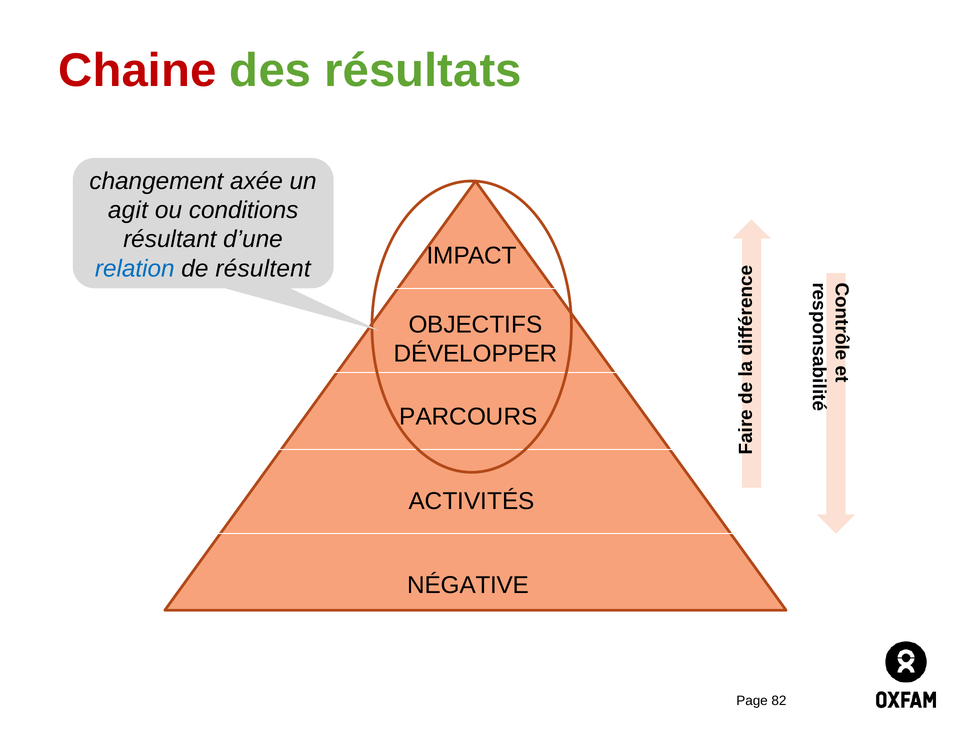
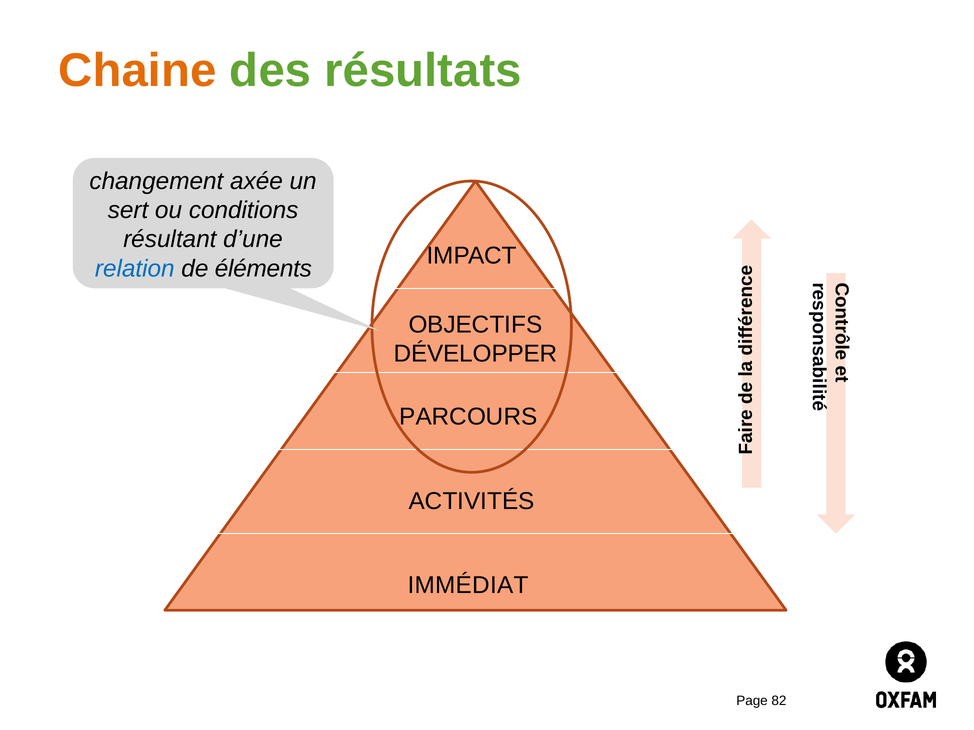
Chaine colour: red -> orange (137, 71)
agit: agit -> sert (128, 210)
résultent: résultent -> éléments (263, 269)
NÉGATIVE: NÉGATIVE -> IMMÉDIAT (468, 586)
